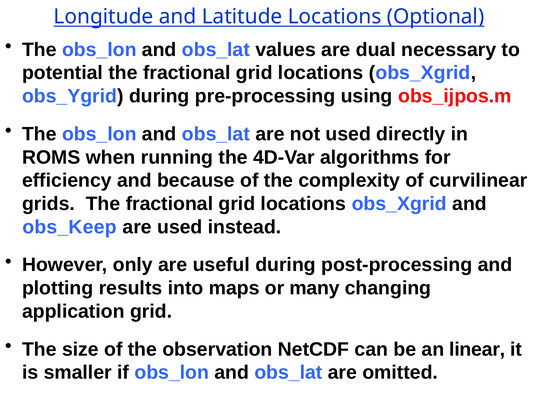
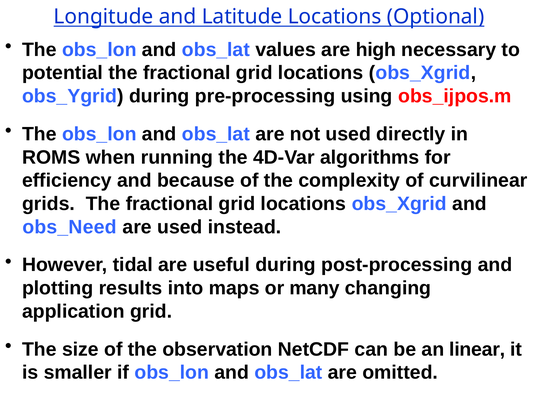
dual: dual -> high (376, 50)
obs_Keep: obs_Keep -> obs_Need (69, 227)
only: only -> tidal (133, 265)
